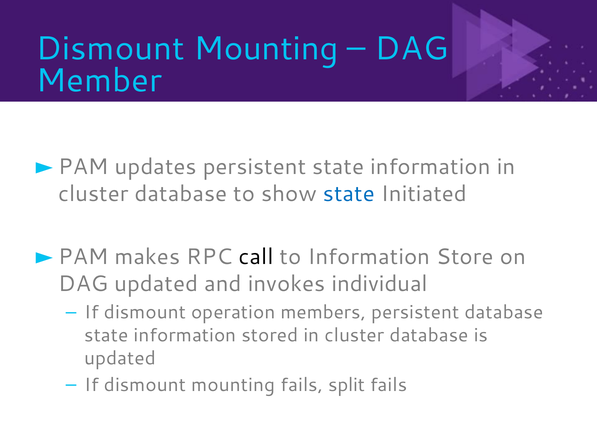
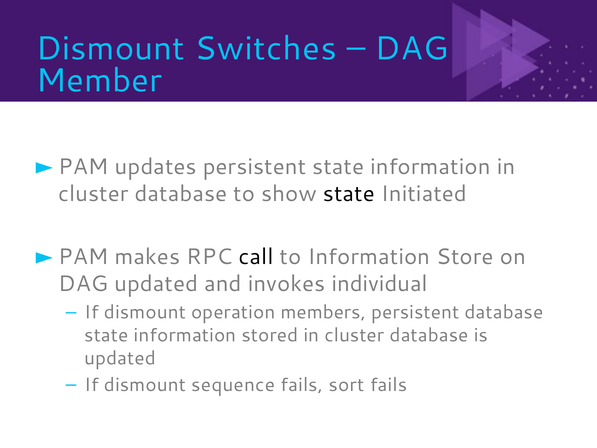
Mounting: Mounting -> Switches (266, 49)
state colour: blue -> black (349, 194)
If dismount mounting: mounting -> sequence (233, 385)
split: split -> sort (346, 385)
